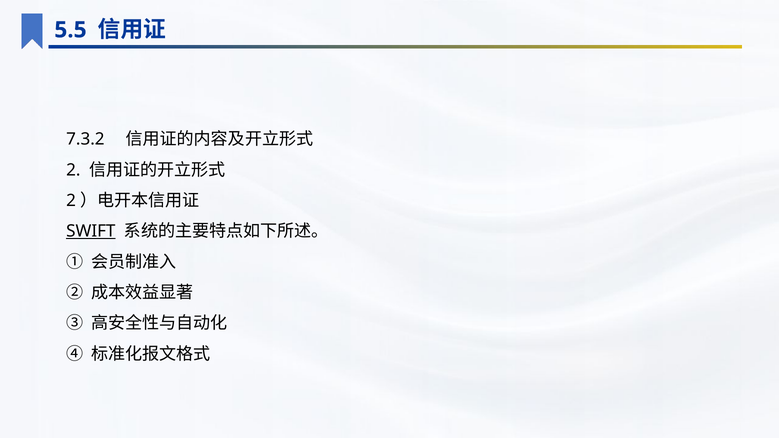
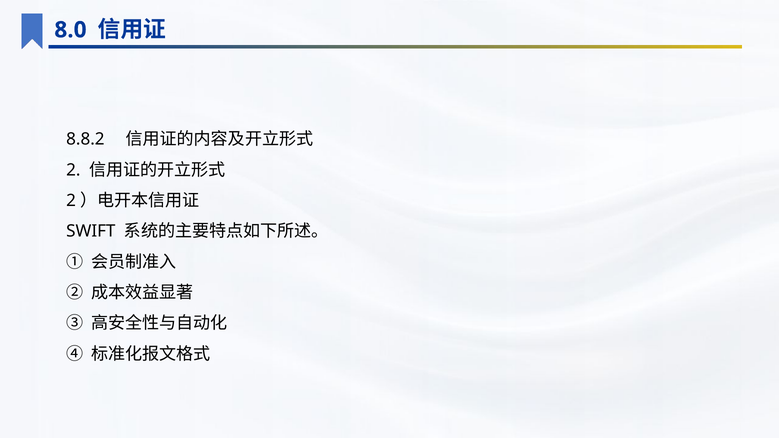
5.5: 5.5 -> 8.0 (70, 30)
7.3.2: 7.3.2 -> 8.8.2 (85, 139)
SWIFT underline: present -> none (91, 231)
